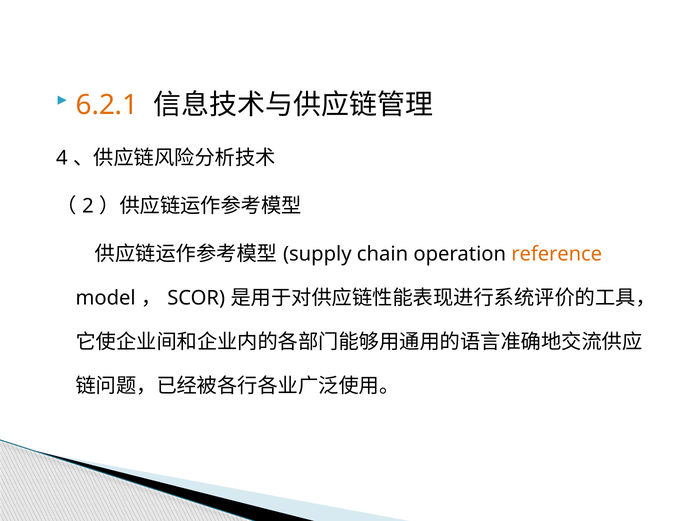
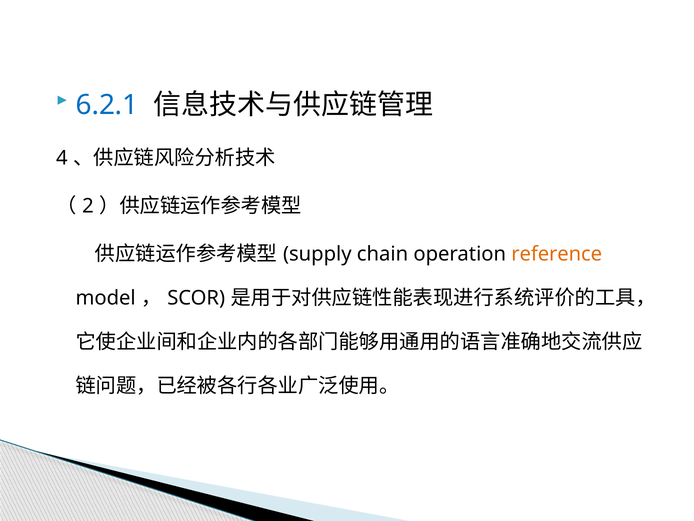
6.2.1 colour: orange -> blue (107, 105)
